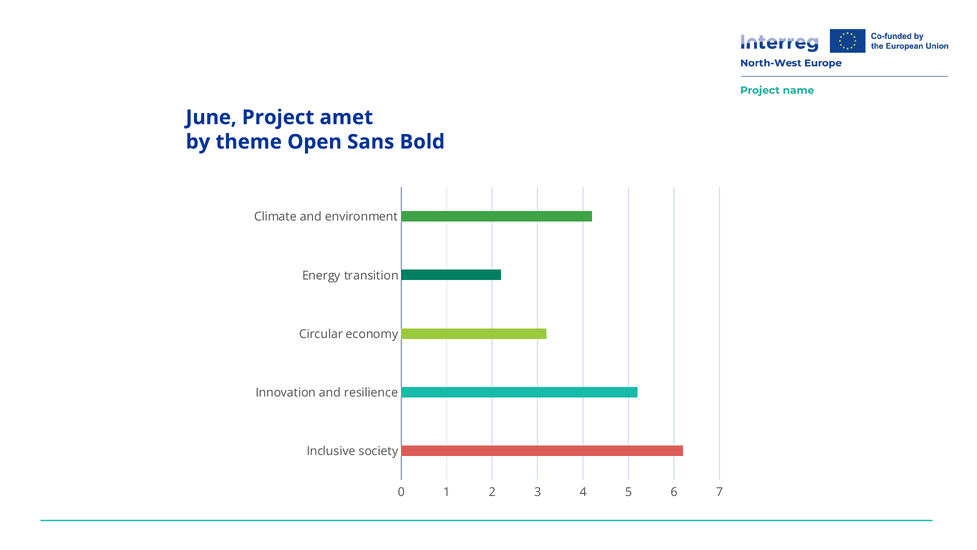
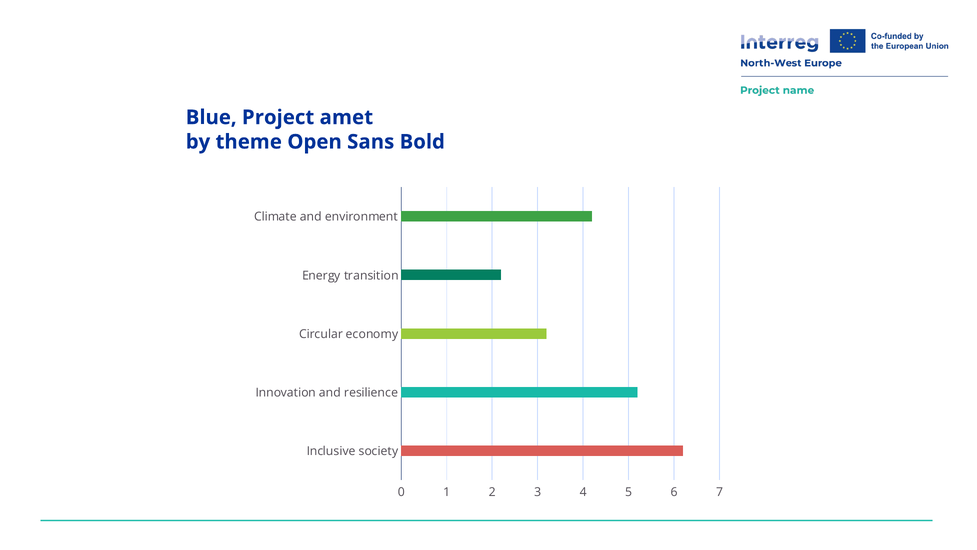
June: June -> Blue (211, 117)
